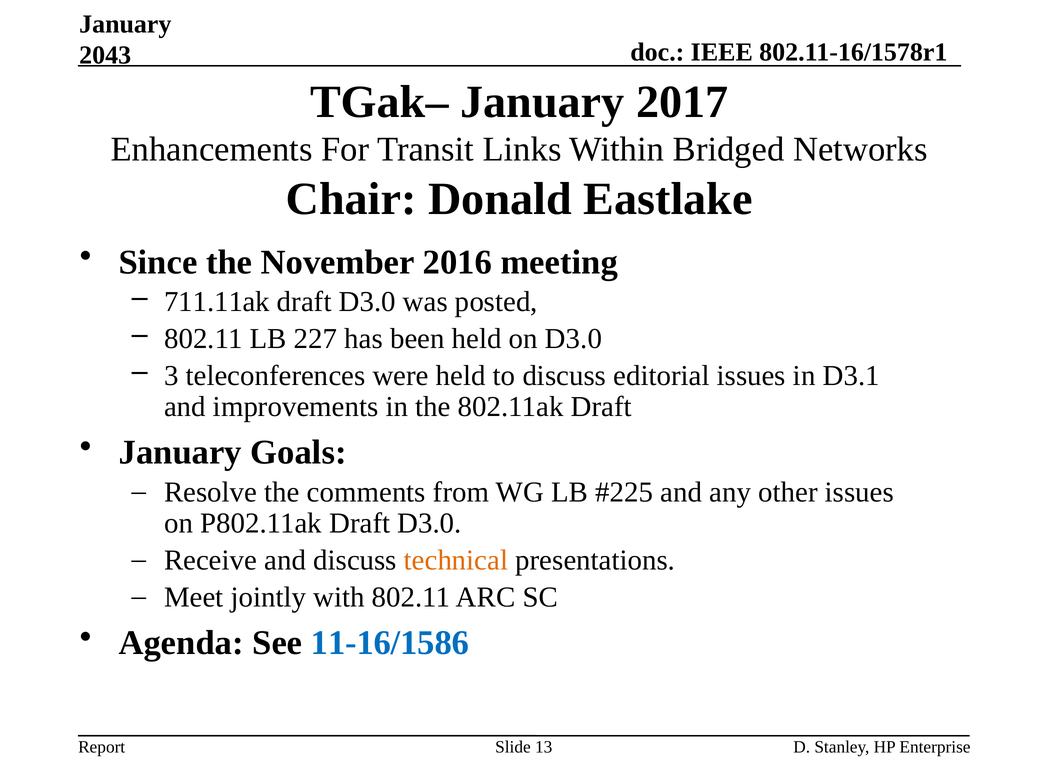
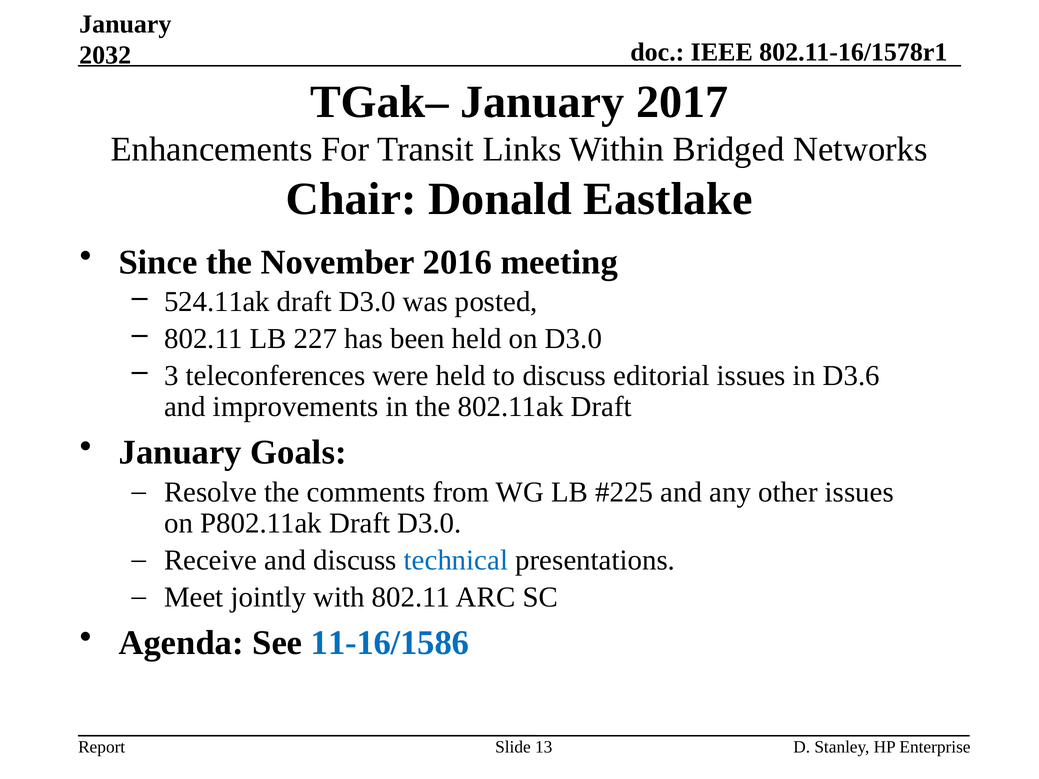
2043: 2043 -> 2032 (105, 55)
711.11ak: 711.11ak -> 524.11ak (217, 302)
D3.1: D3.1 -> D3.6 (851, 376)
technical colour: orange -> blue (456, 560)
